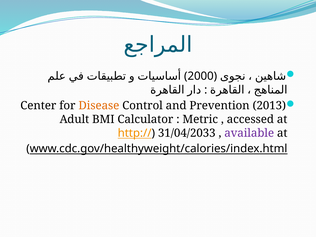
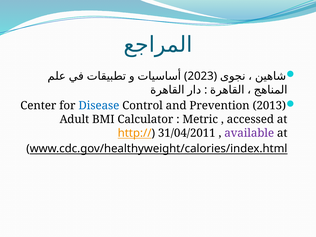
2000: 2000 -> 2023 (201, 76)
Disease colour: orange -> blue (99, 106)
31/04/2033: 31/04/2033 -> 31/04/2011 (187, 133)
